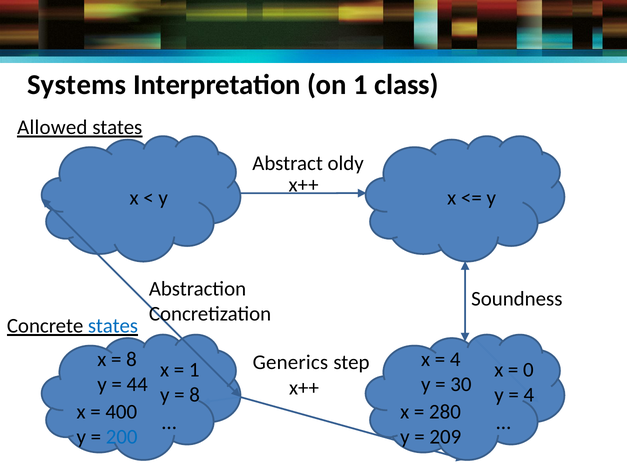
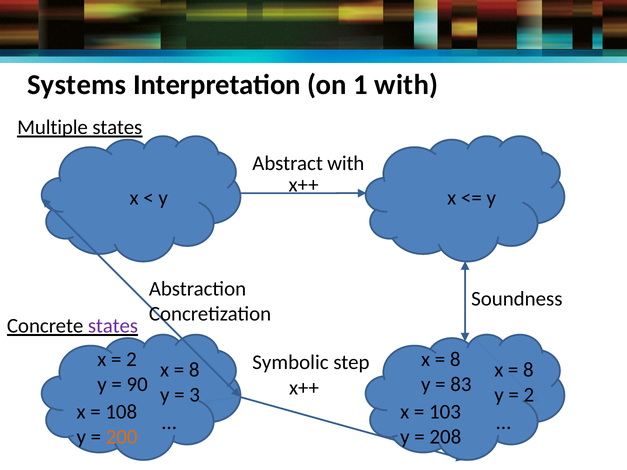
1 class: class -> with (406, 85)
Allowed: Allowed -> Multiple (53, 128)
Abstract oldy: oldy -> with (346, 163)
states colour: blue -> purple (113, 326)
8: 8 -> 2 (131, 359)
4: 4 -> 8 (455, 359)
Generics: Generics -> Symbolic (291, 363)
1: 1 -> 8 (194, 370)
0: 0 -> 8 (528, 370)
44: 44 -> 90 (137, 385)
30: 30 -> 83 (461, 385)
8: 8 -> 3 (195, 395)
4: 4 -> 2 (529, 395)
400: 400 -> 108 (121, 412)
280: 280 -> 103 (445, 412)
200 colour: blue -> orange (122, 437)
209: 209 -> 208 (445, 437)
